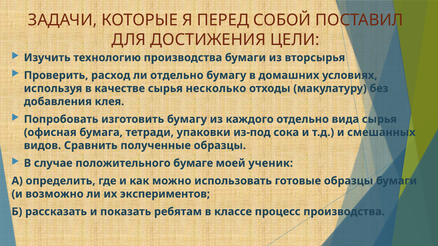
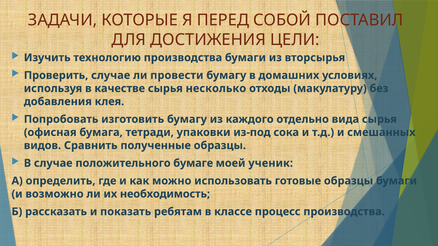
Проверить расход: расход -> случае (111, 75)
ли отдельно: отдельно -> провести (177, 75)
экспериментов: экспериментов -> необходимость (165, 194)
